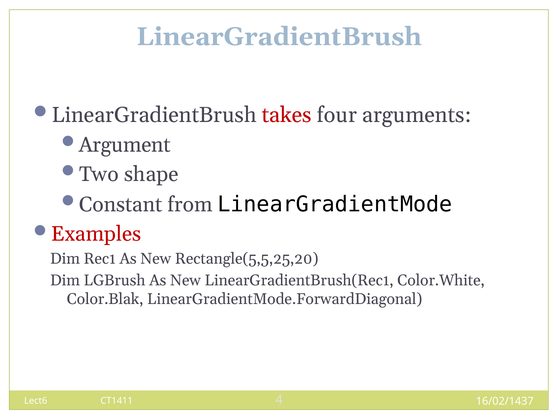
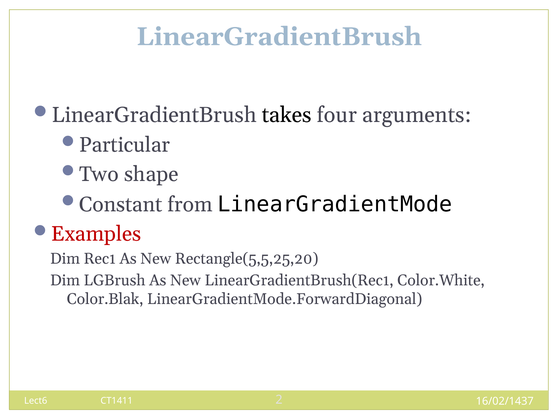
takes colour: red -> black (287, 115)
Argument: Argument -> Particular (125, 145)
4: 4 -> 2 (279, 399)
